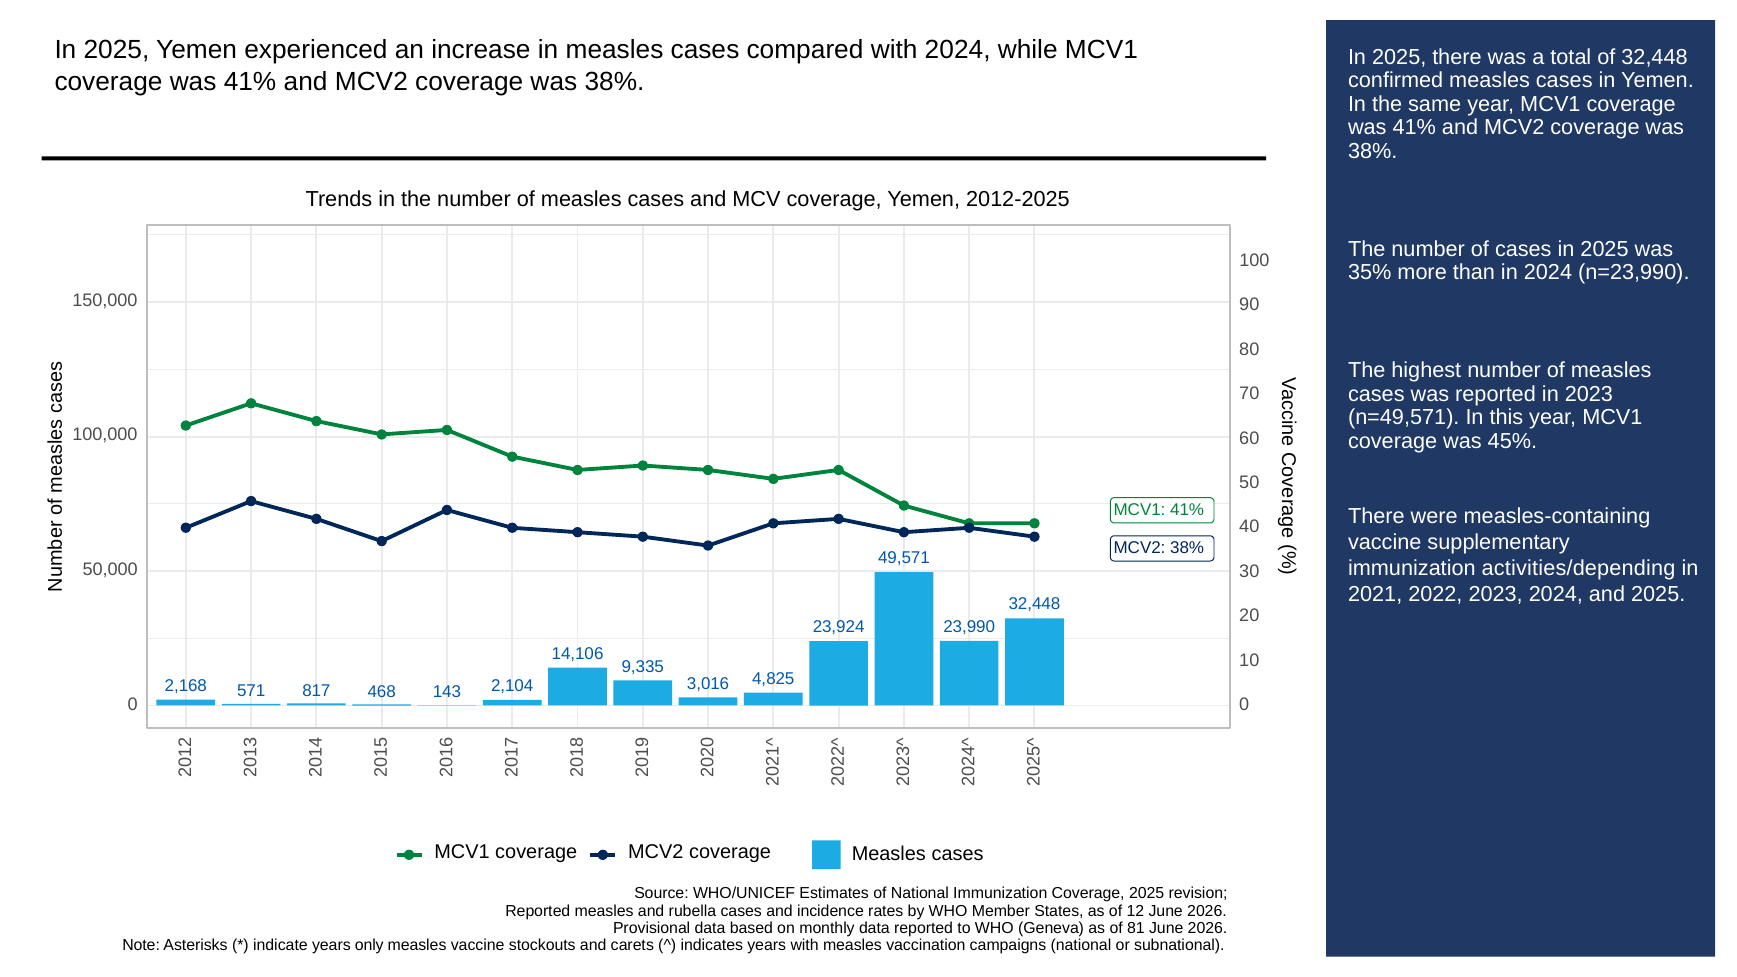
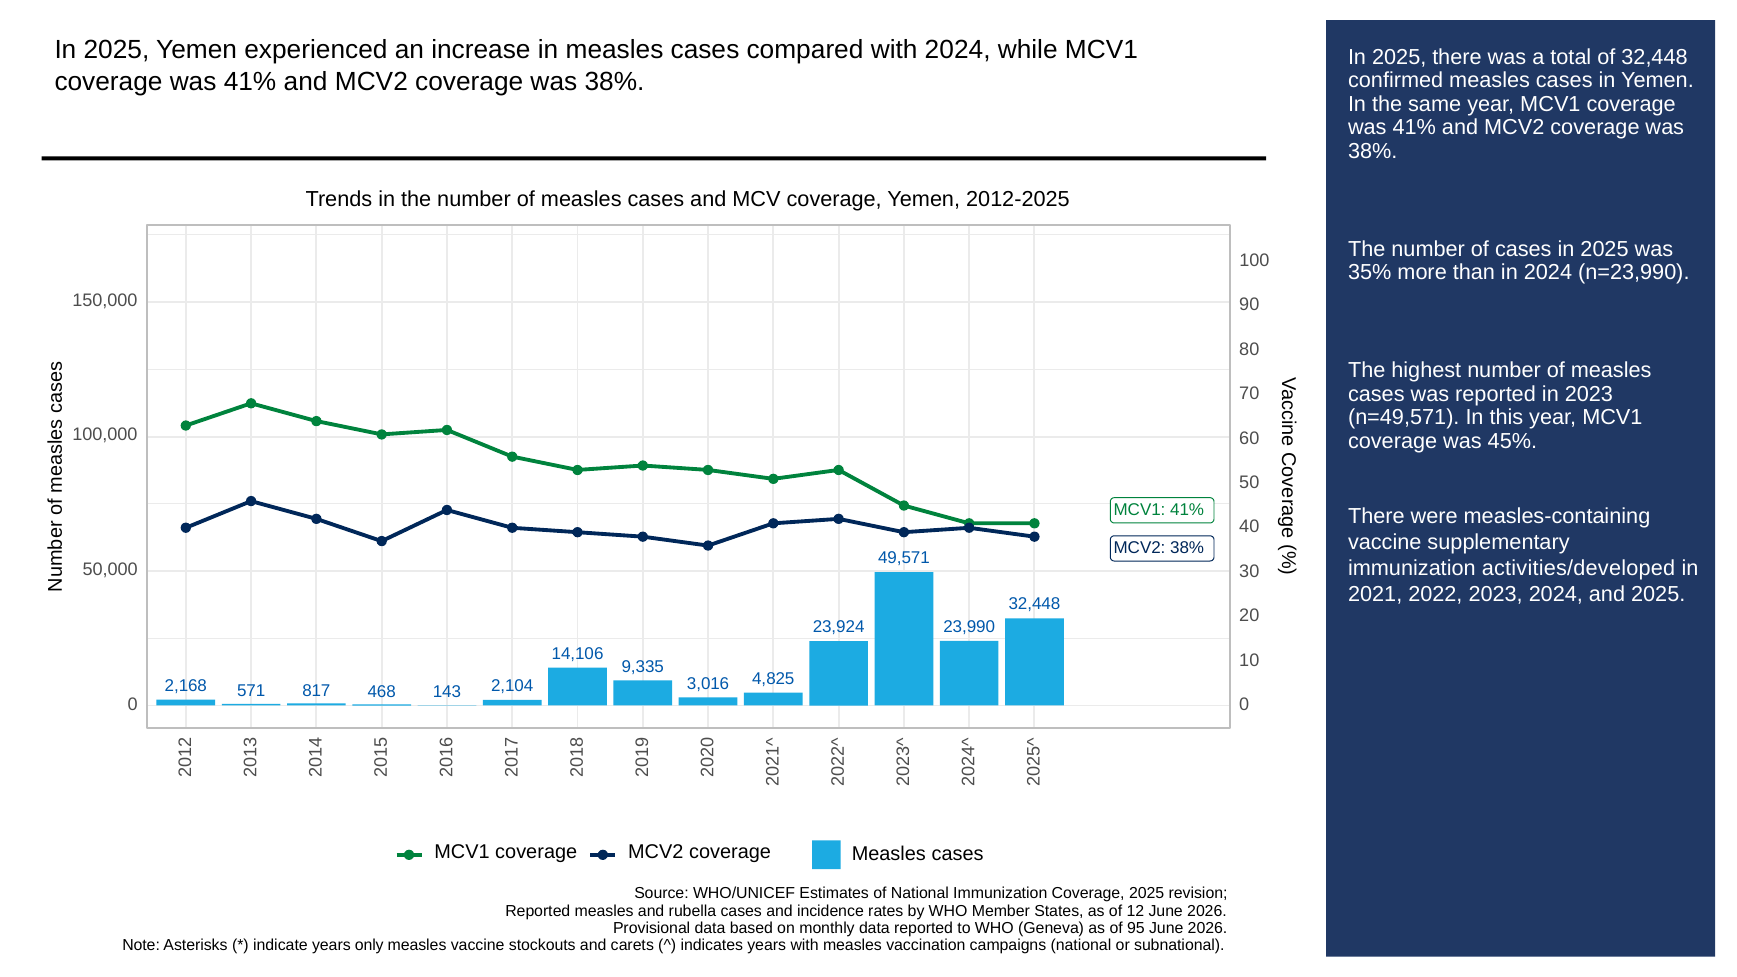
activities/depending: activities/depending -> activities/developed (1579, 569)
81: 81 -> 95 (1136, 928)
